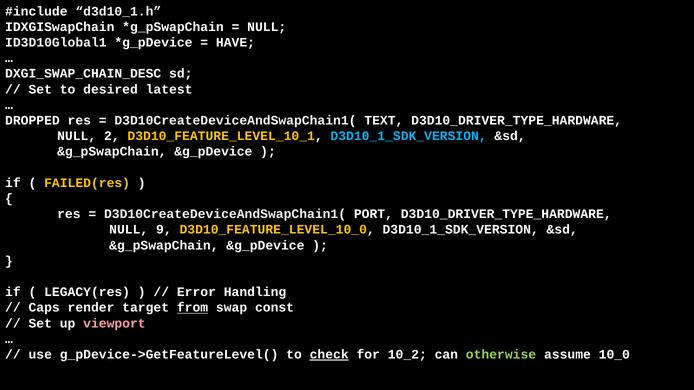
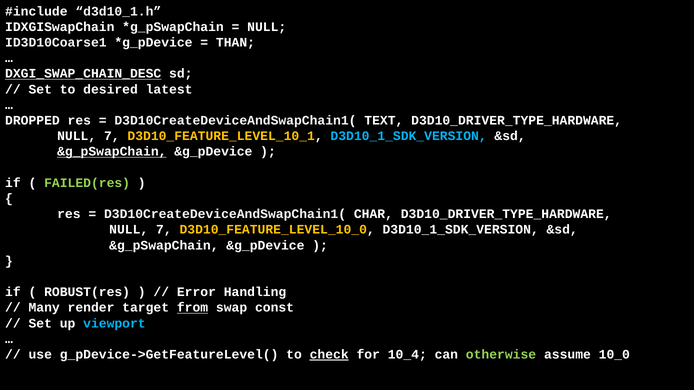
ID3D10Global1: ID3D10Global1 -> ID3D10Coarse1 (56, 43)
HAVE: HAVE -> THAN (235, 43)
DXGI_SWAP_CHAIN_DESC underline: none -> present (83, 74)
2: 2 -> 7 (112, 136)
&g_pSwapChain underline: none -> present (112, 152)
FAILED(res colour: yellow -> light green (87, 183)
PORT: PORT -> CHAR (373, 214)
9: 9 -> 7 (164, 230)
LEGACY(res: LEGACY(res -> ROBUST(res (87, 292)
Caps: Caps -> Many (44, 308)
viewport colour: pink -> light blue (114, 324)
10_2: 10_2 -> 10_4 (407, 355)
